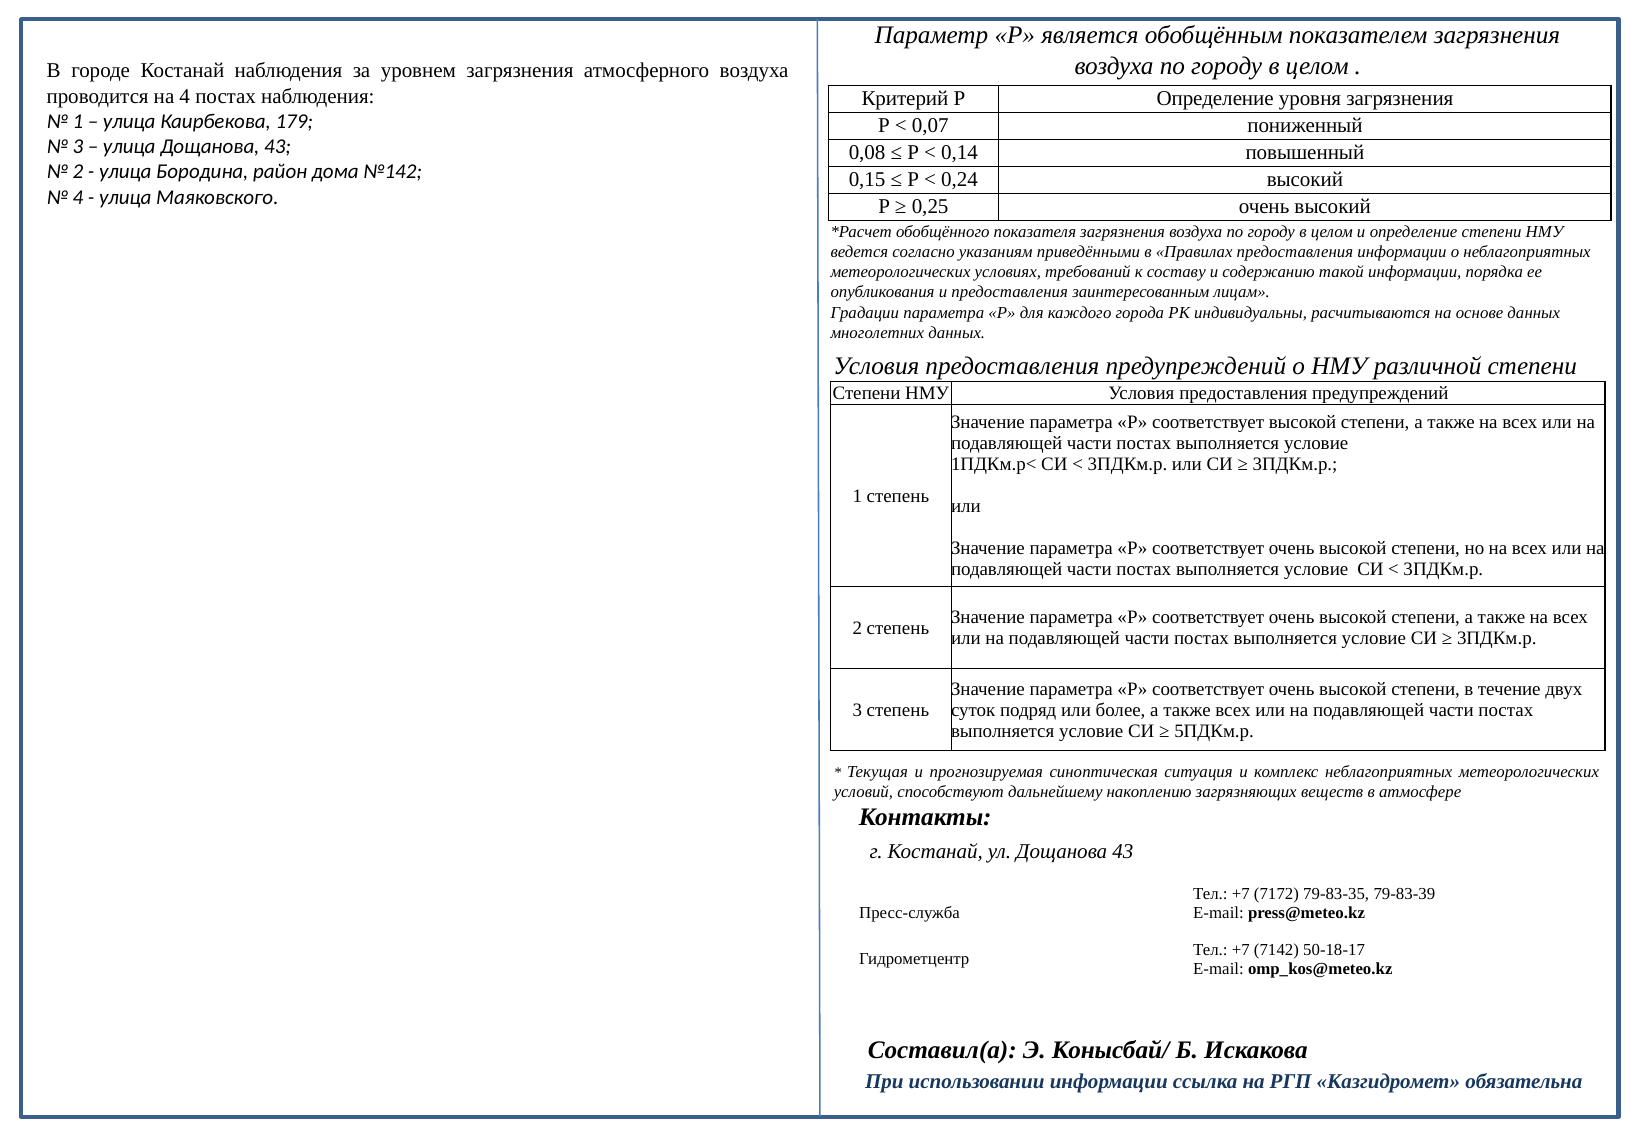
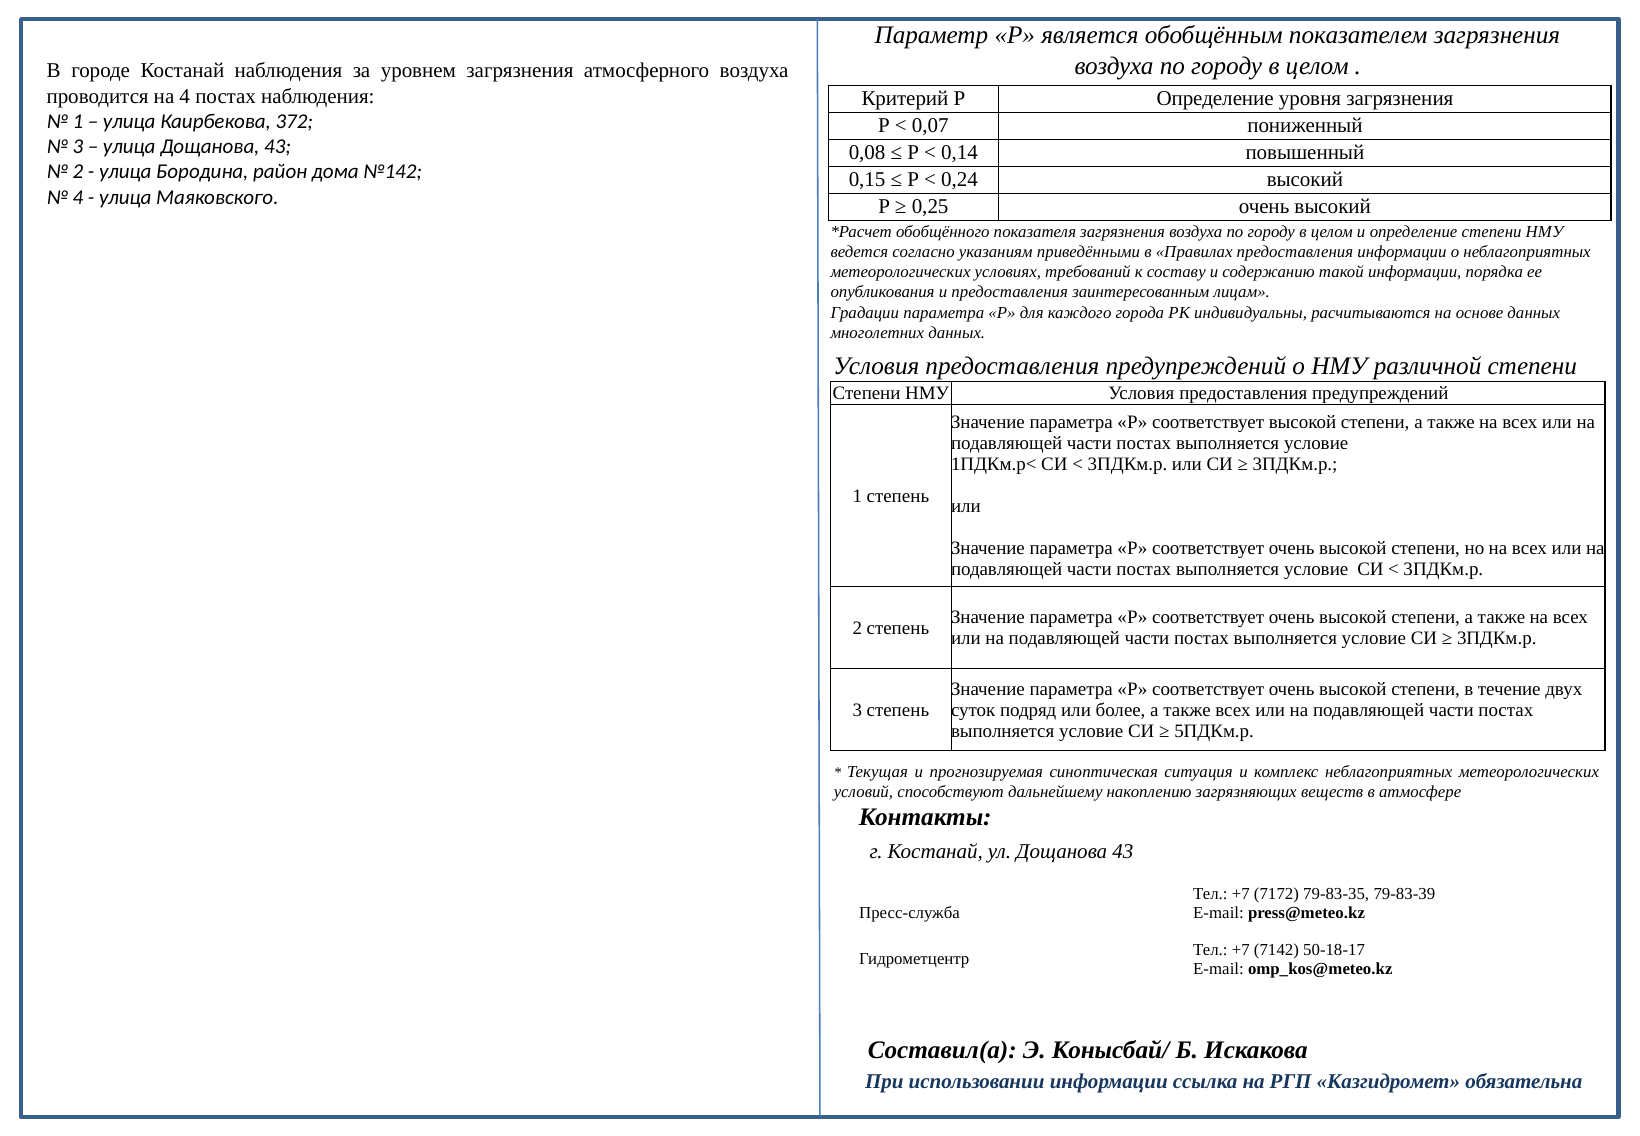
179: 179 -> 372 (294, 121)
